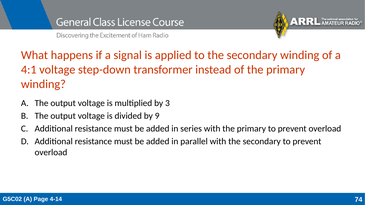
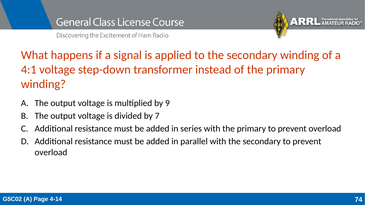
3: 3 -> 9 (167, 103)
9: 9 -> 7 (157, 116)
